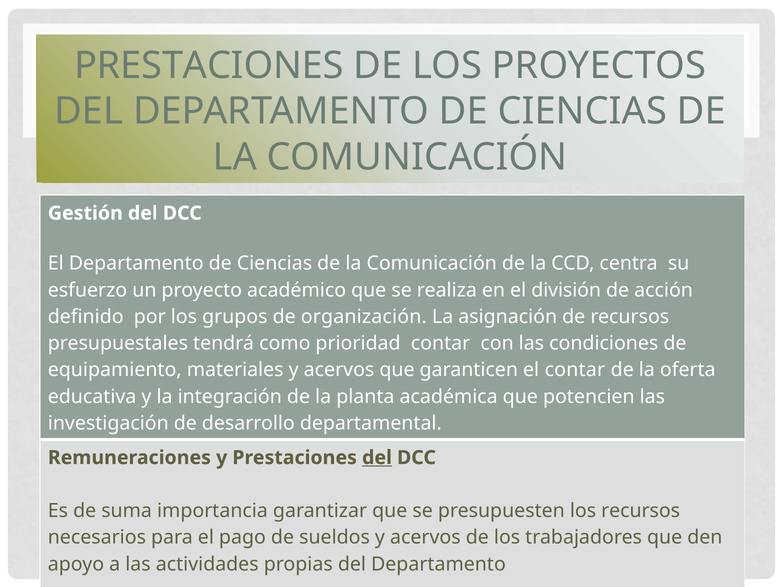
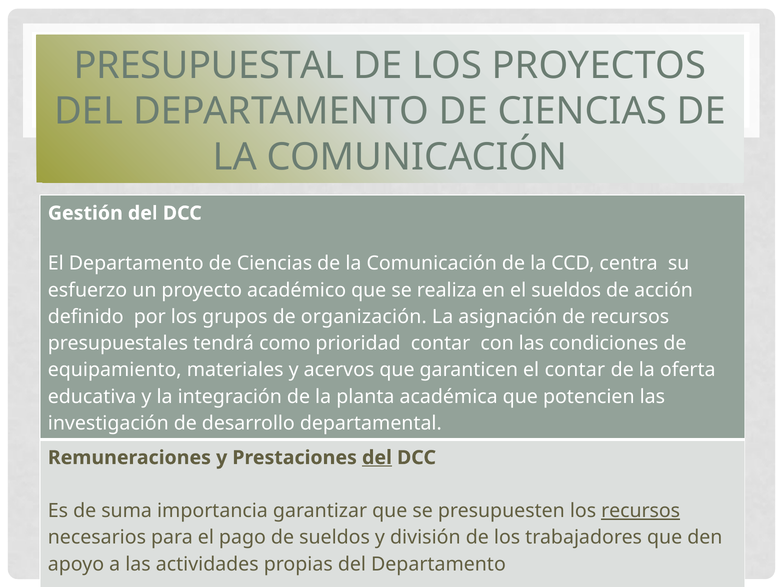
PRESTACIONES: PRESTACIONES -> PRESUPUESTAL (209, 66)
el división: división -> sueldos (566, 290)
recursos underline: none -> present (641, 511)
sueldos y acervos: acervos -> división (425, 538)
